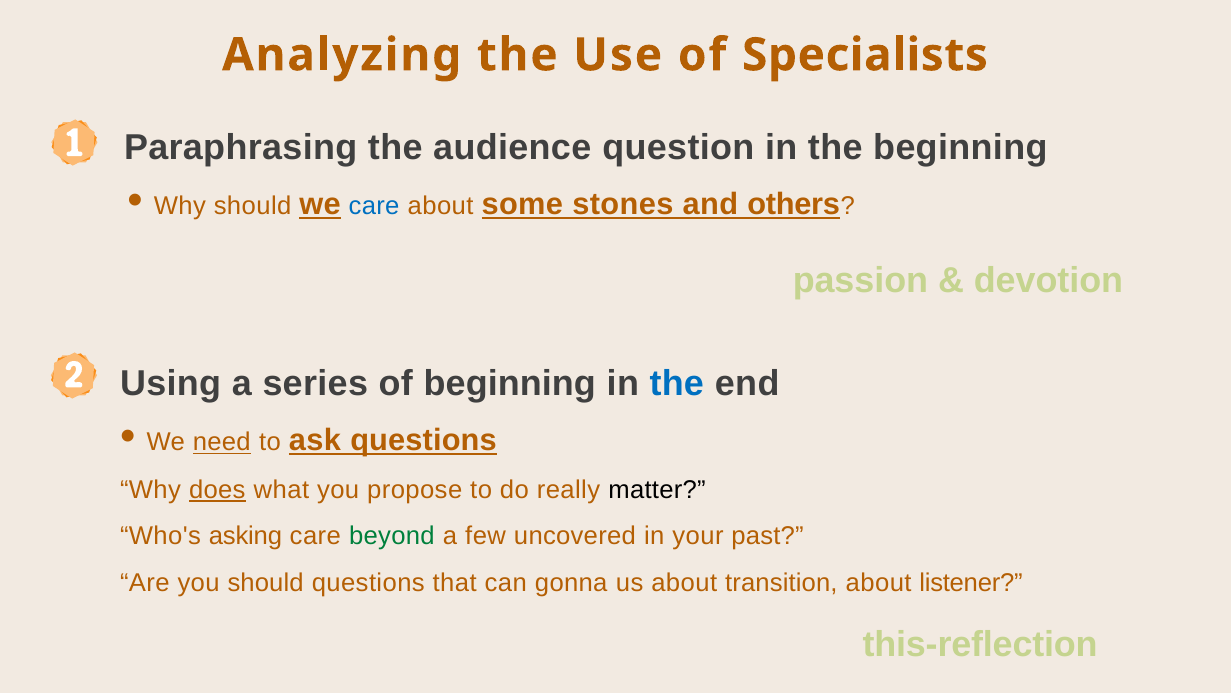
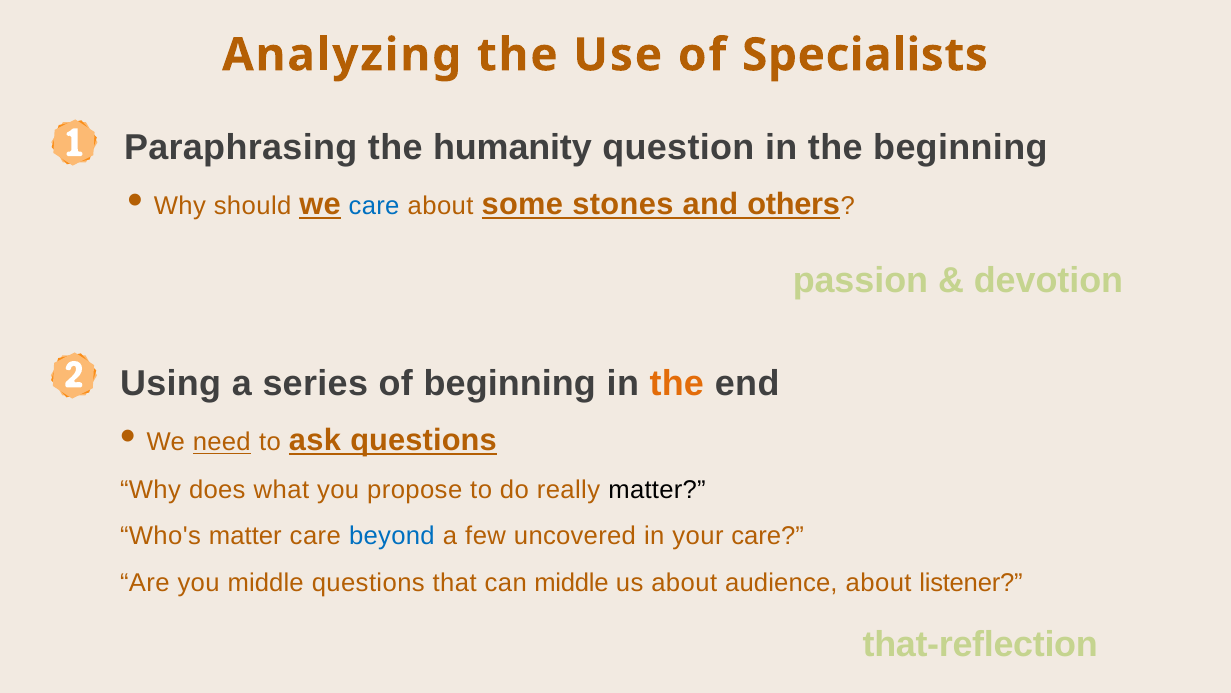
audience: audience -> humanity (512, 147)
the colour: blue -> orange (677, 383)
does underline: present -> none (217, 490)
Who's asking: asking -> matter (245, 536)
beyond colour: green -> blue (392, 536)
your past: past -> care (768, 536)
you should: should -> middle (266, 583)
can gonna: gonna -> middle (571, 583)
transition: transition -> audience (781, 583)
this-reflection: this-reflection -> that-reflection (980, 644)
